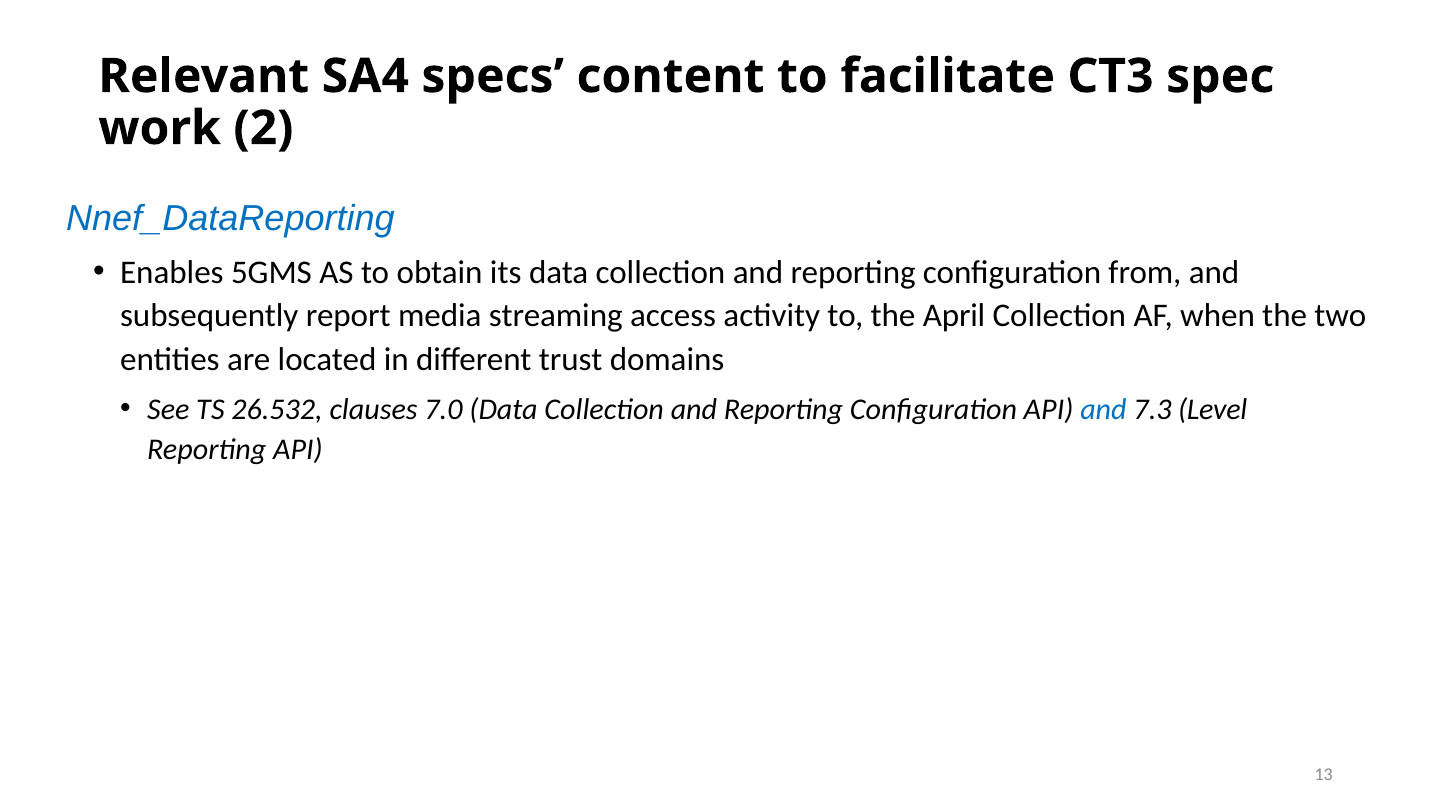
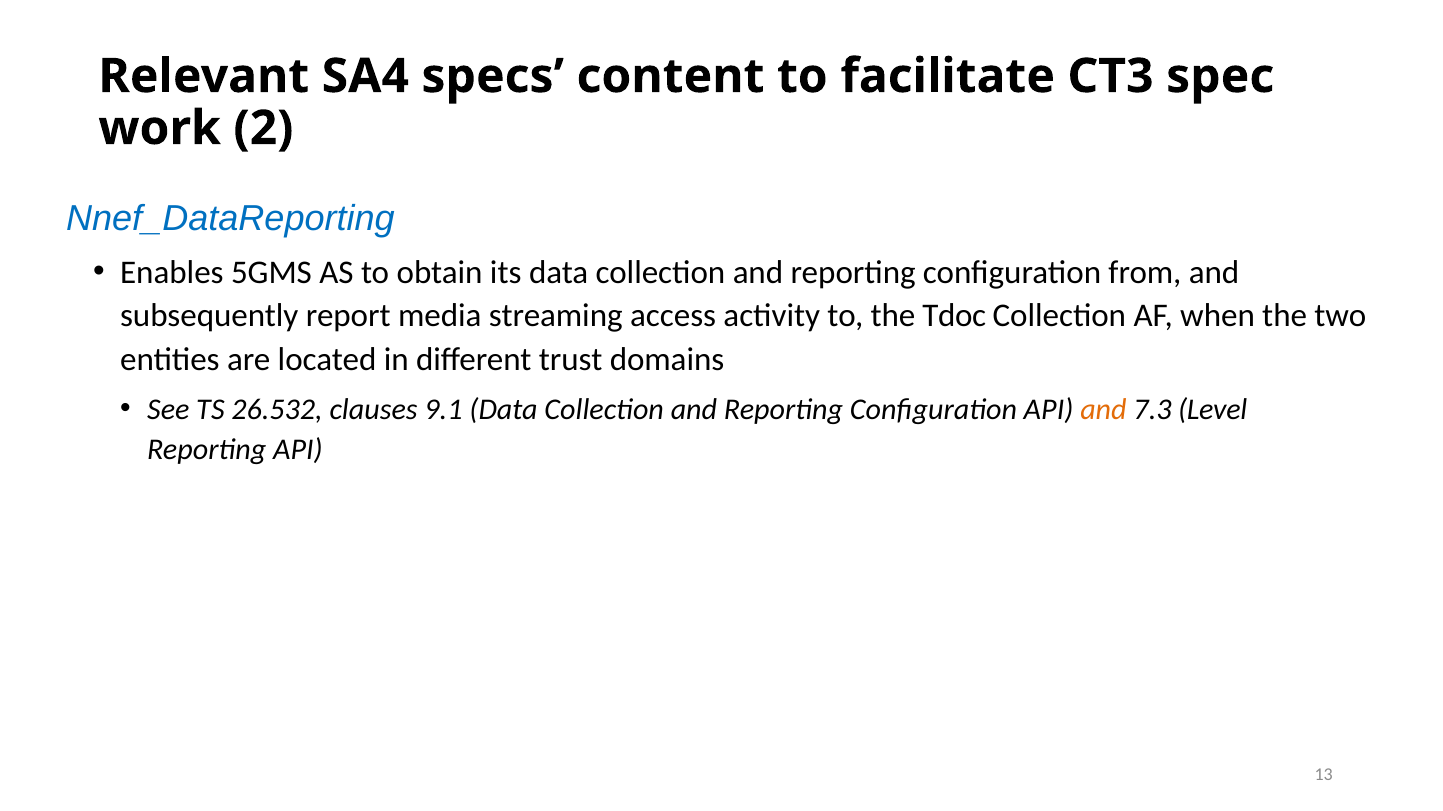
April: April -> Tdoc (954, 316)
7.0: 7.0 -> 9.1 (443, 410)
and colour: blue -> orange (1103, 410)
